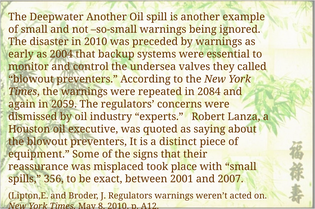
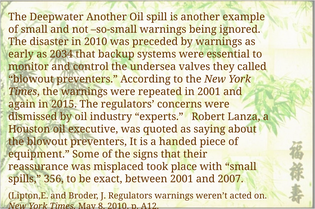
2004: 2004 -> 2034 (61, 54)
in 2084: 2084 -> 2001 (209, 92)
2059: 2059 -> 2015 (64, 104)
distinct: distinct -> handed (178, 142)
